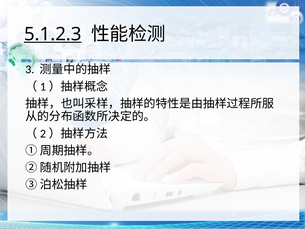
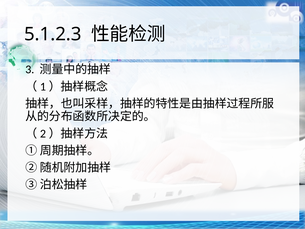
5.1.2.3 underline: present -> none (53, 34)
